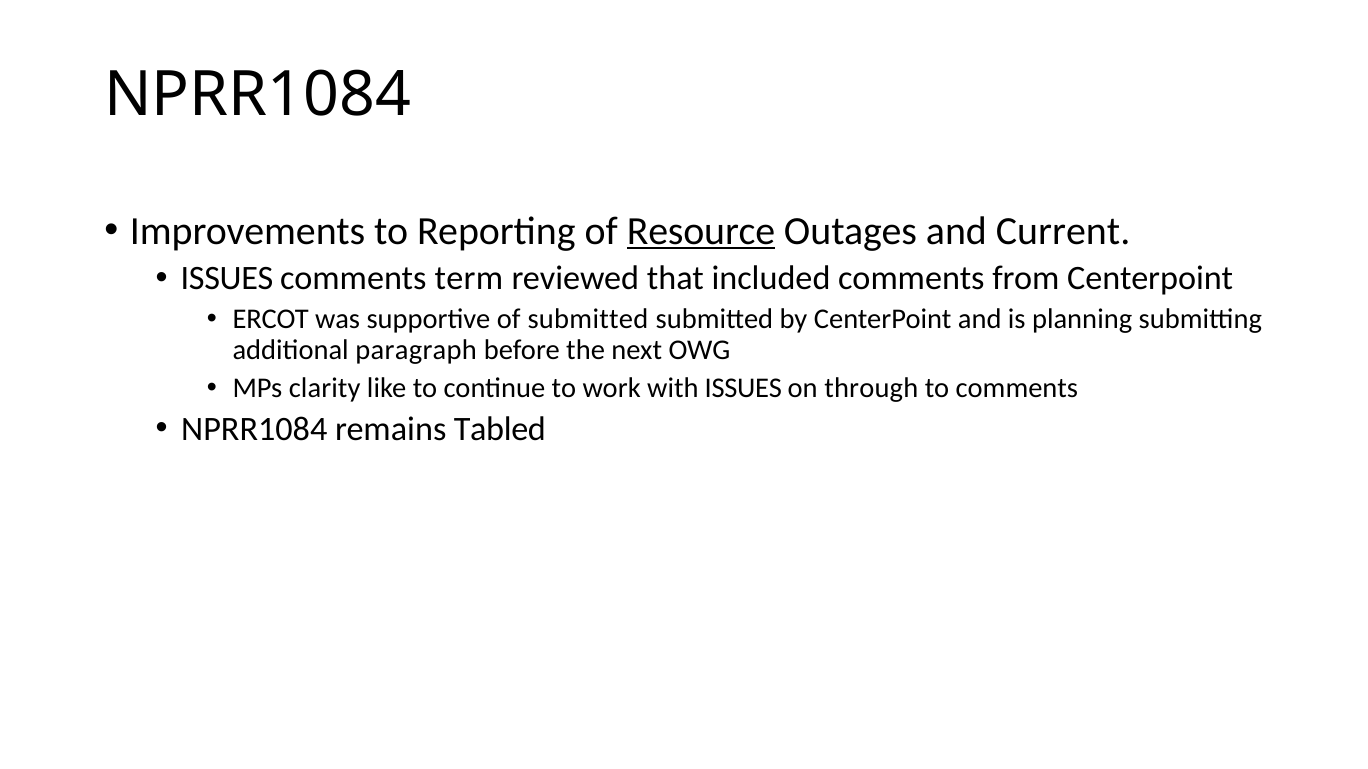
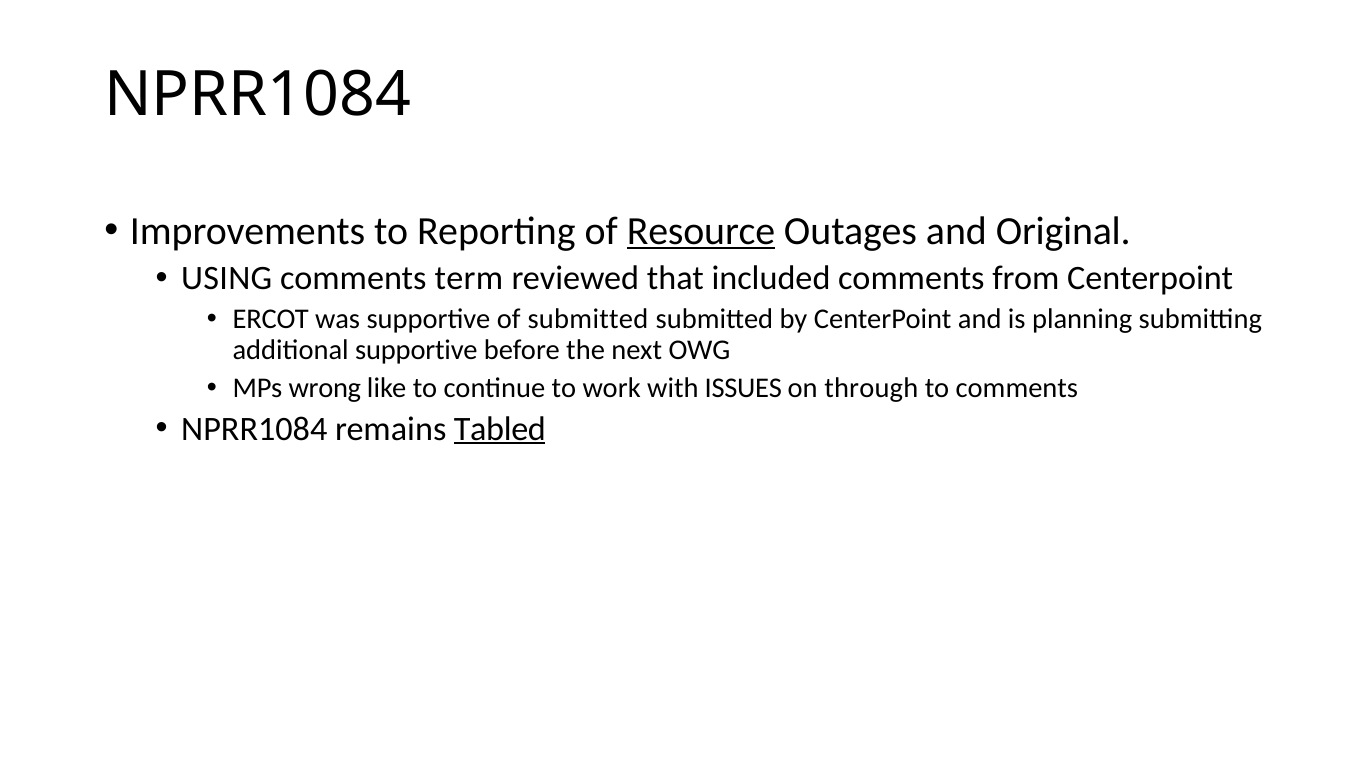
Current: Current -> Original (1063, 231)
ISSUES: ISSUES -> USING (227, 278)
additional paragraph: paragraph -> supportive (416, 350)
clarity: clarity -> wrong (325, 388)
Tabled underline: none -> present (500, 429)
